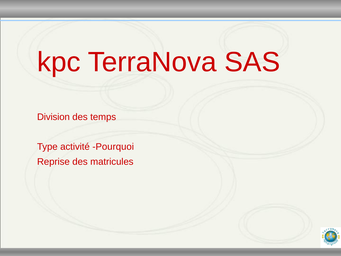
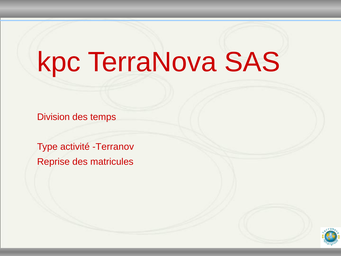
Pourquoi: Pourquoi -> Terranov (113, 147)
